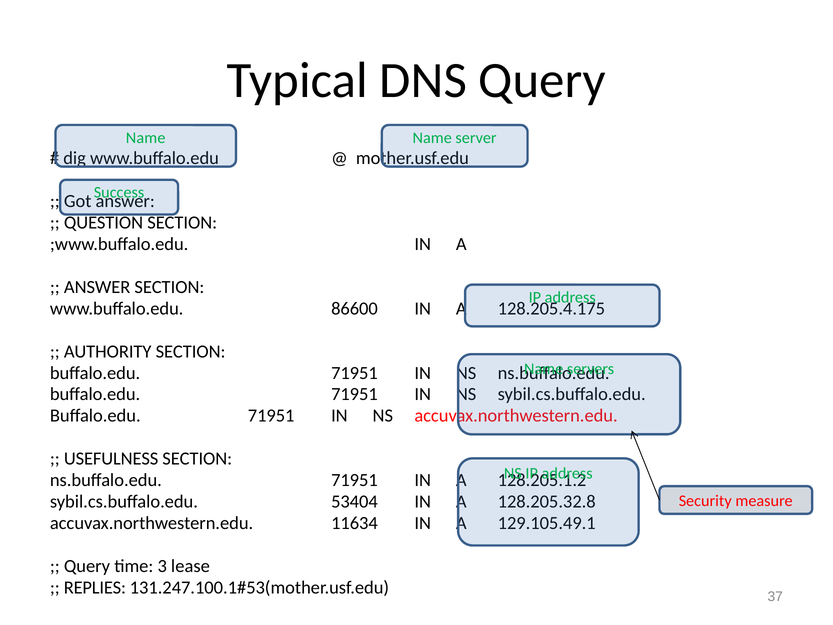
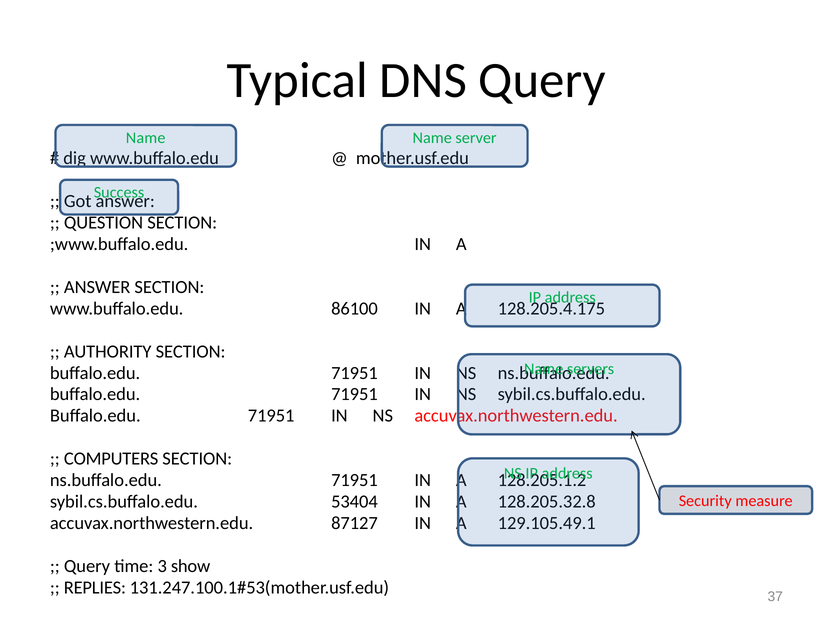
86600: 86600 -> 86100 (354, 308)
USEFULNESS: USEFULNESS -> COMPUTERS (111, 459)
11634: 11634 -> 87127 (354, 523)
lease: lease -> show (191, 566)
